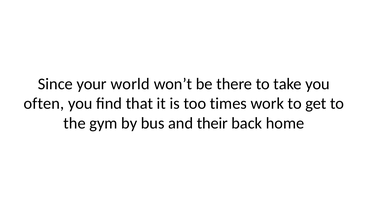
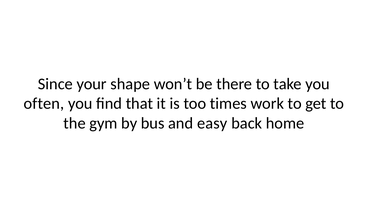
world: world -> shape (130, 84)
their: their -> easy (212, 123)
